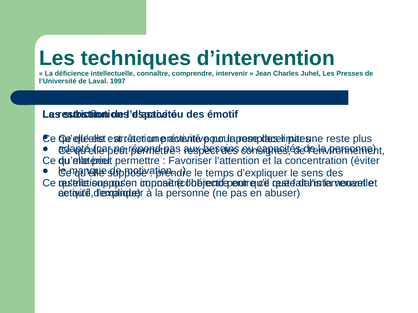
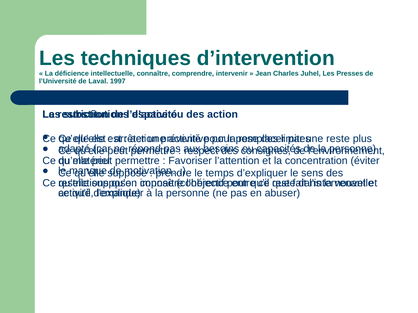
des émotif: émotif -> action (223, 115)
